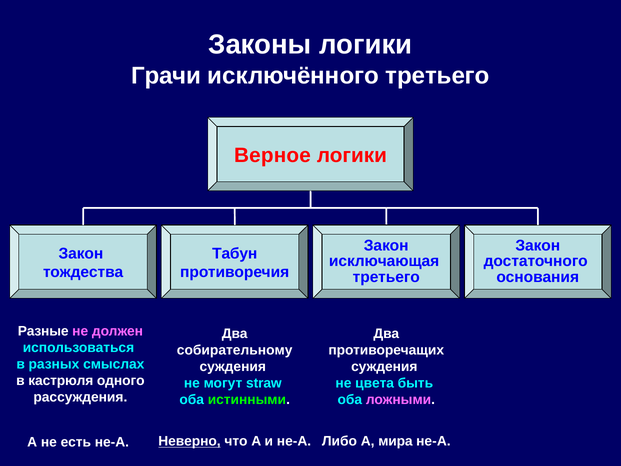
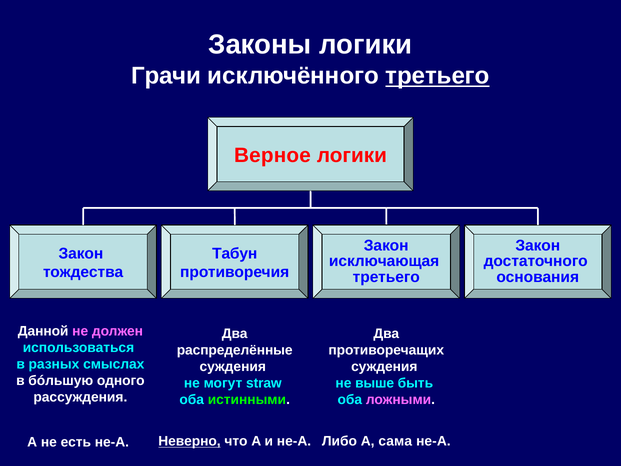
третьего underline: none -> present (437, 76)
Разные: Разные -> Данной (43, 331)
собирательному: собирательному -> распределённые (235, 350)
кастрюля: кастрюля -> бóльшую (61, 381)
цвета: цвета -> выше (375, 383)
мира: мира -> сама (395, 441)
